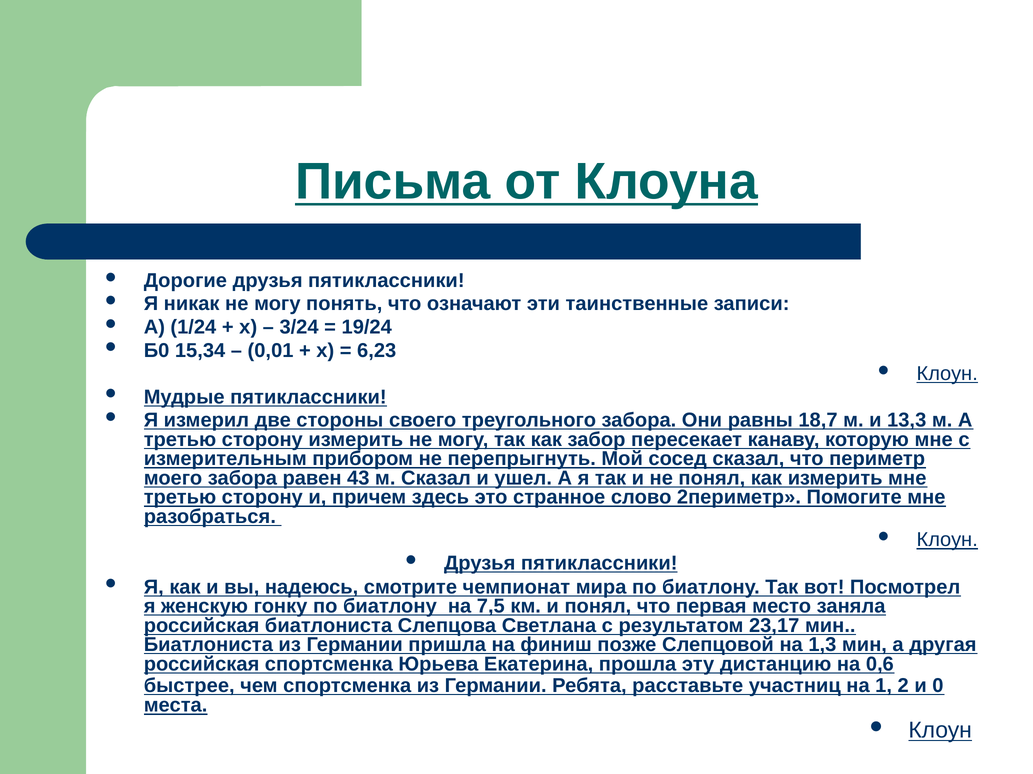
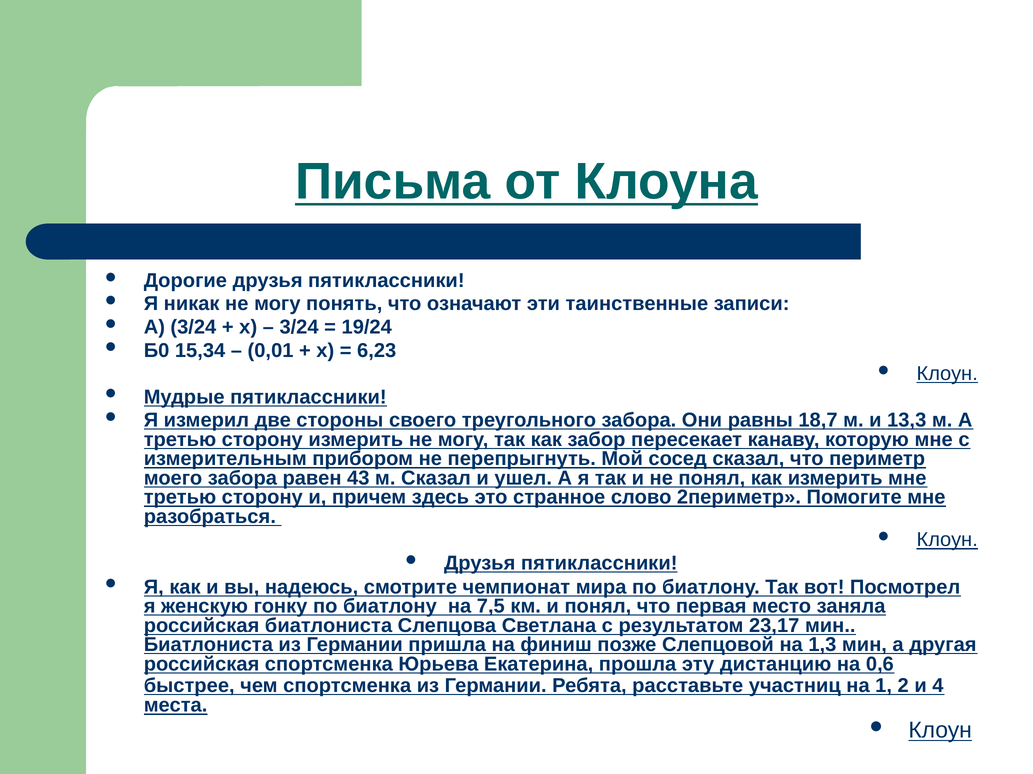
А 1/24: 1/24 -> 3/24 (193, 327)
0: 0 -> 4 (938, 686)
